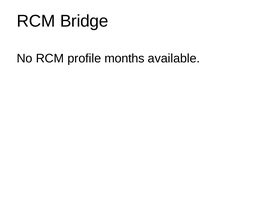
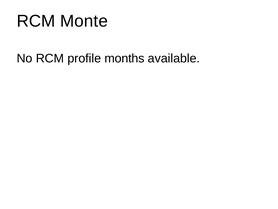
Bridge: Bridge -> Monte (84, 21)
